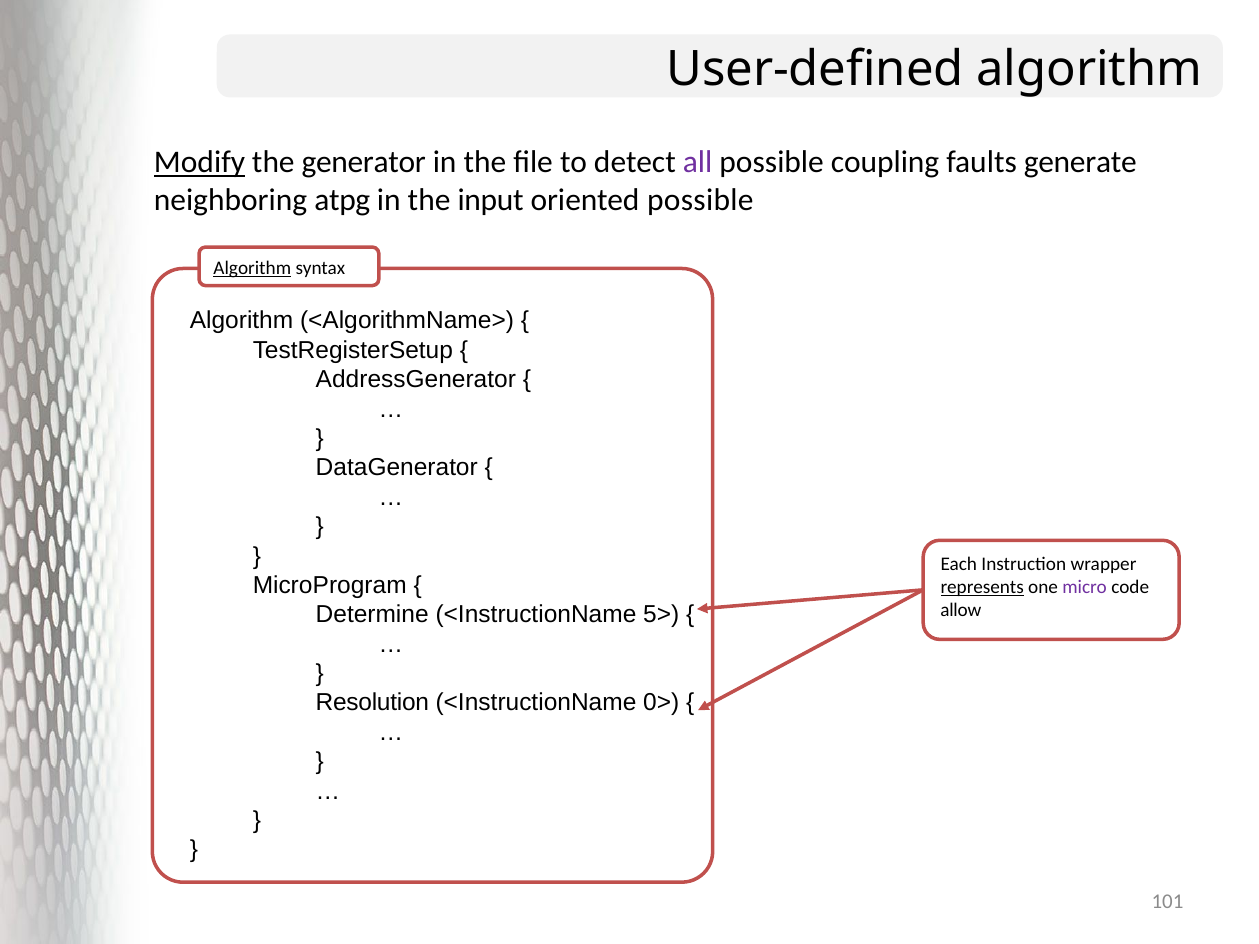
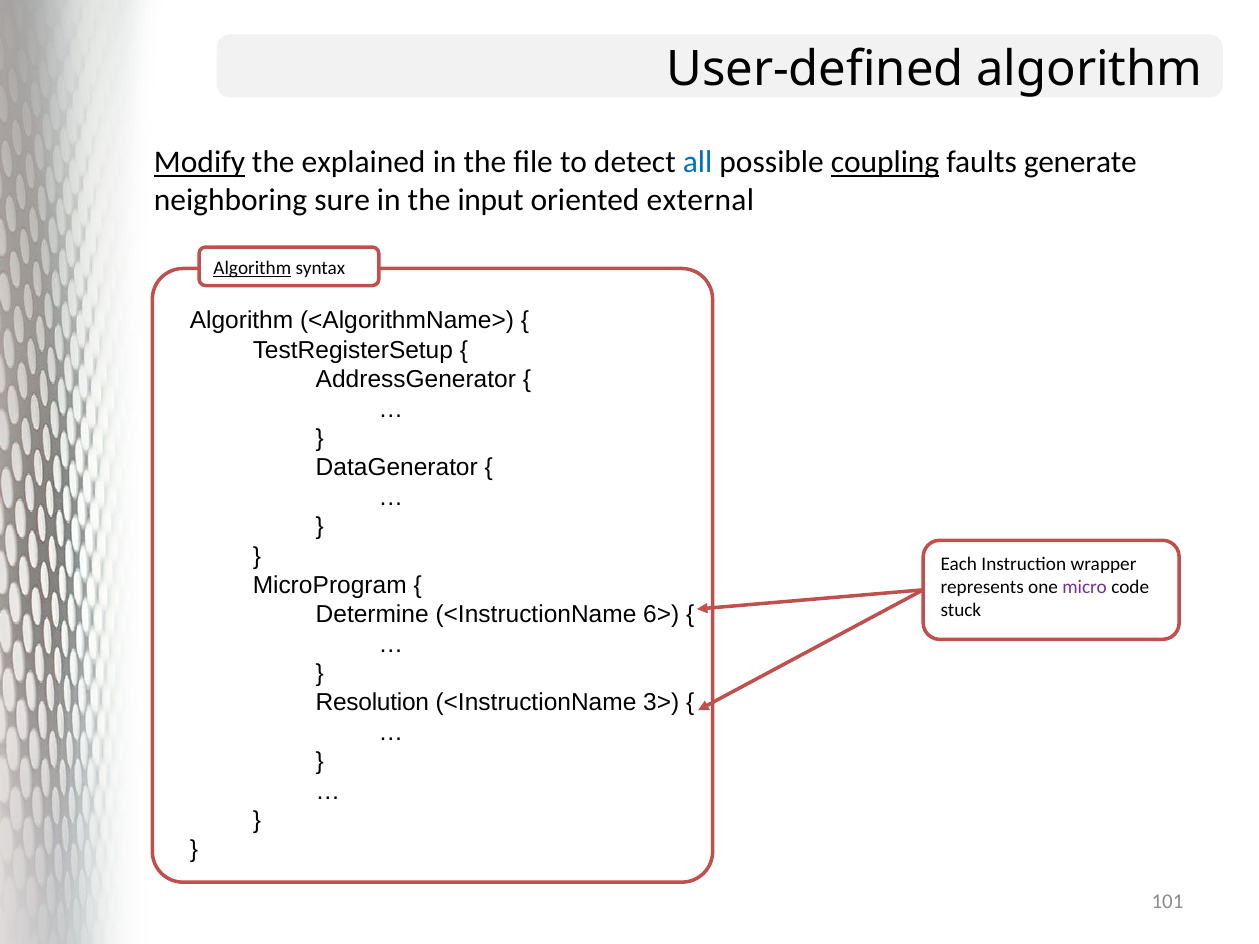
generator: generator -> explained (364, 162)
all colour: purple -> blue (698, 162)
coupling underline: none -> present (885, 162)
atpg: atpg -> sure (342, 200)
oriented possible: possible -> external (700, 200)
represents underline: present -> none (982, 588)
allow: allow -> stuck (961, 611)
5>: 5> -> 6> (661, 615)
0>: 0> -> 3> (661, 703)
